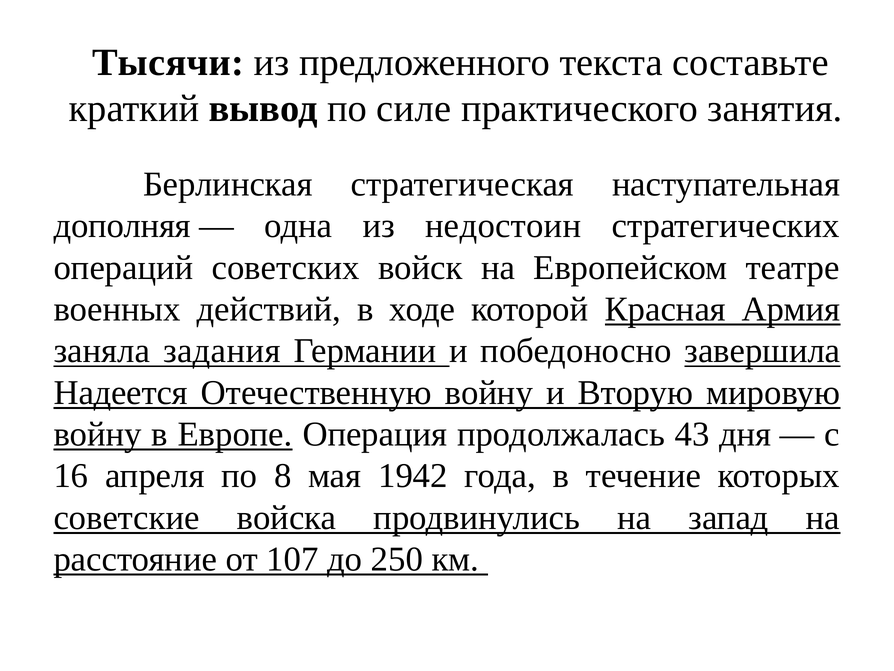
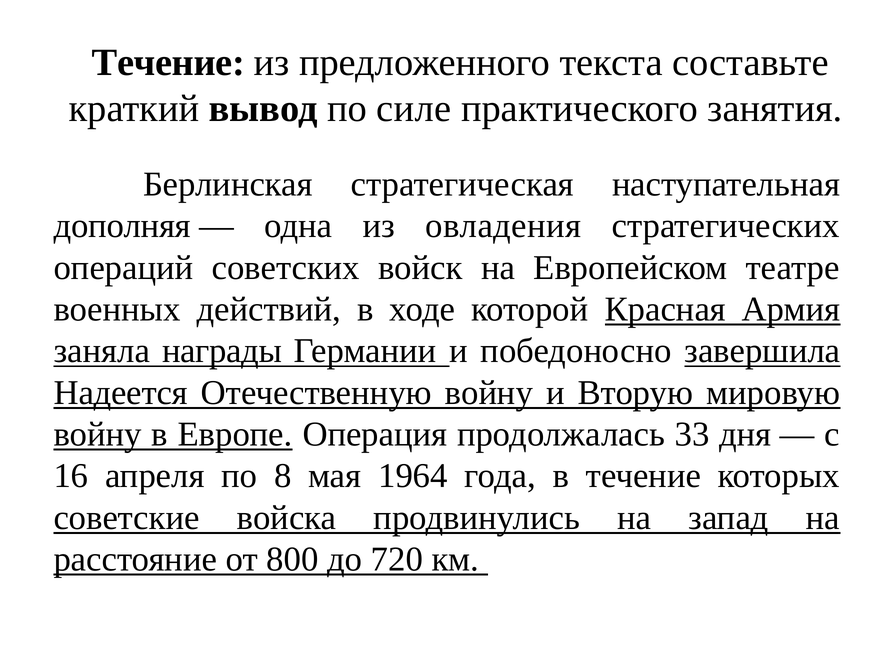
Тысячи: Тысячи -> Течение (168, 62)
недостоин: недостоин -> овладения (503, 226)
задания: задания -> награды (222, 351)
43: 43 -> 33 (692, 434)
1942: 1942 -> 1964 (413, 476)
107: 107 -> 800 (293, 559)
250: 250 -> 720 (397, 559)
